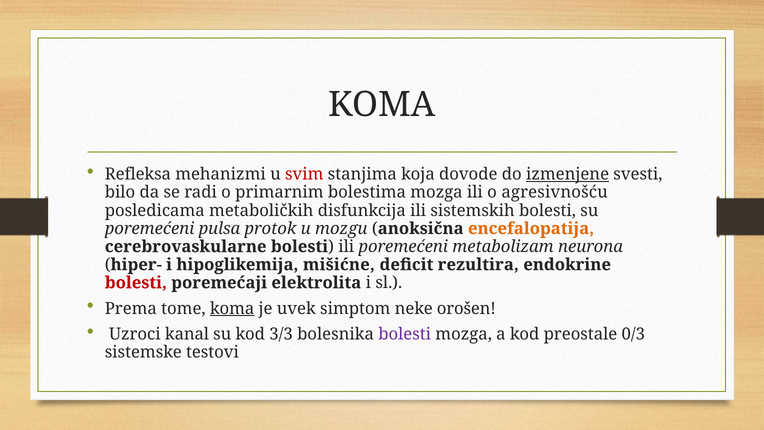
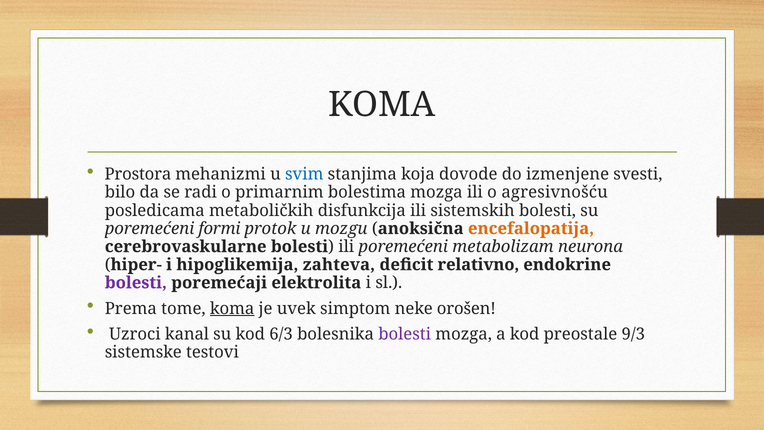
Refleksa: Refleksa -> Prostora (138, 174)
svim colour: red -> blue (304, 174)
izmenjene underline: present -> none (568, 174)
pulsa: pulsa -> formi (219, 228)
mišićne: mišićne -> zahteva (339, 265)
rezultira: rezultira -> relativno (478, 265)
bolesti colour: red -> purple (136, 283)
3/3: 3/3 -> 6/3 (281, 334)
0/3: 0/3 -> 9/3 (633, 334)
